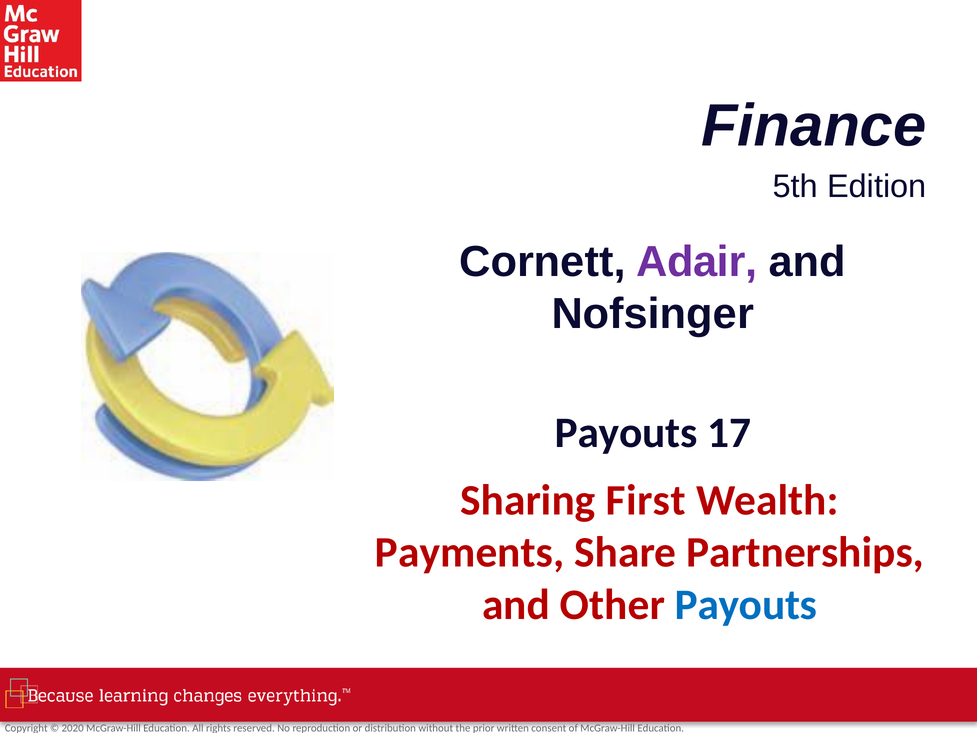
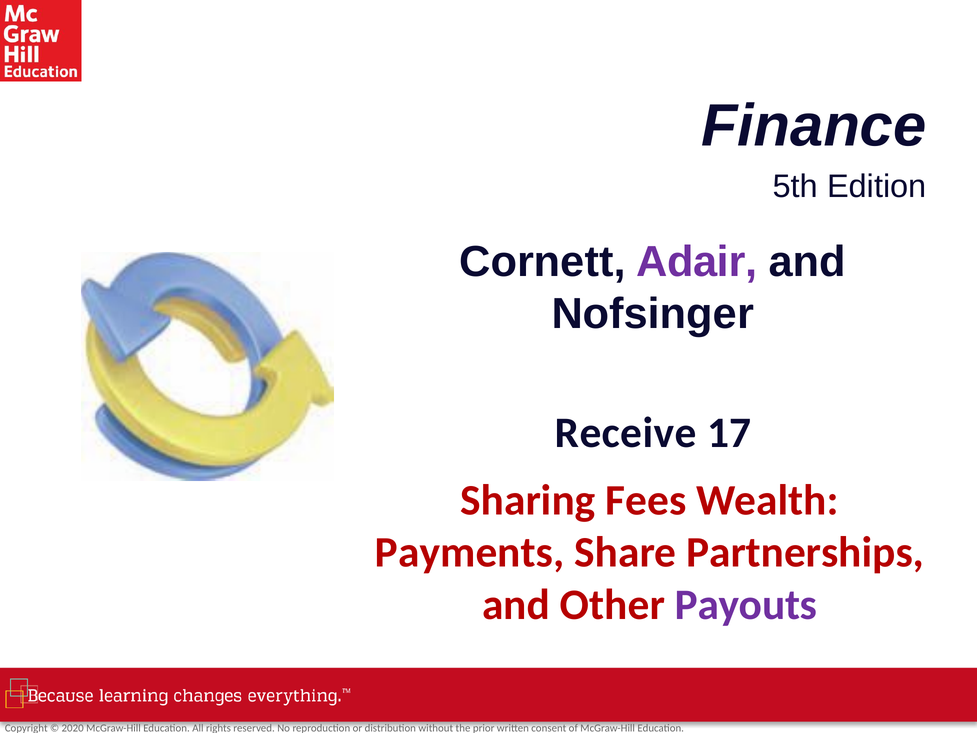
Payouts: Payouts -> Receive (626, 433)
First: First -> Fees (646, 500)
Payouts colour: blue -> purple (746, 605)
